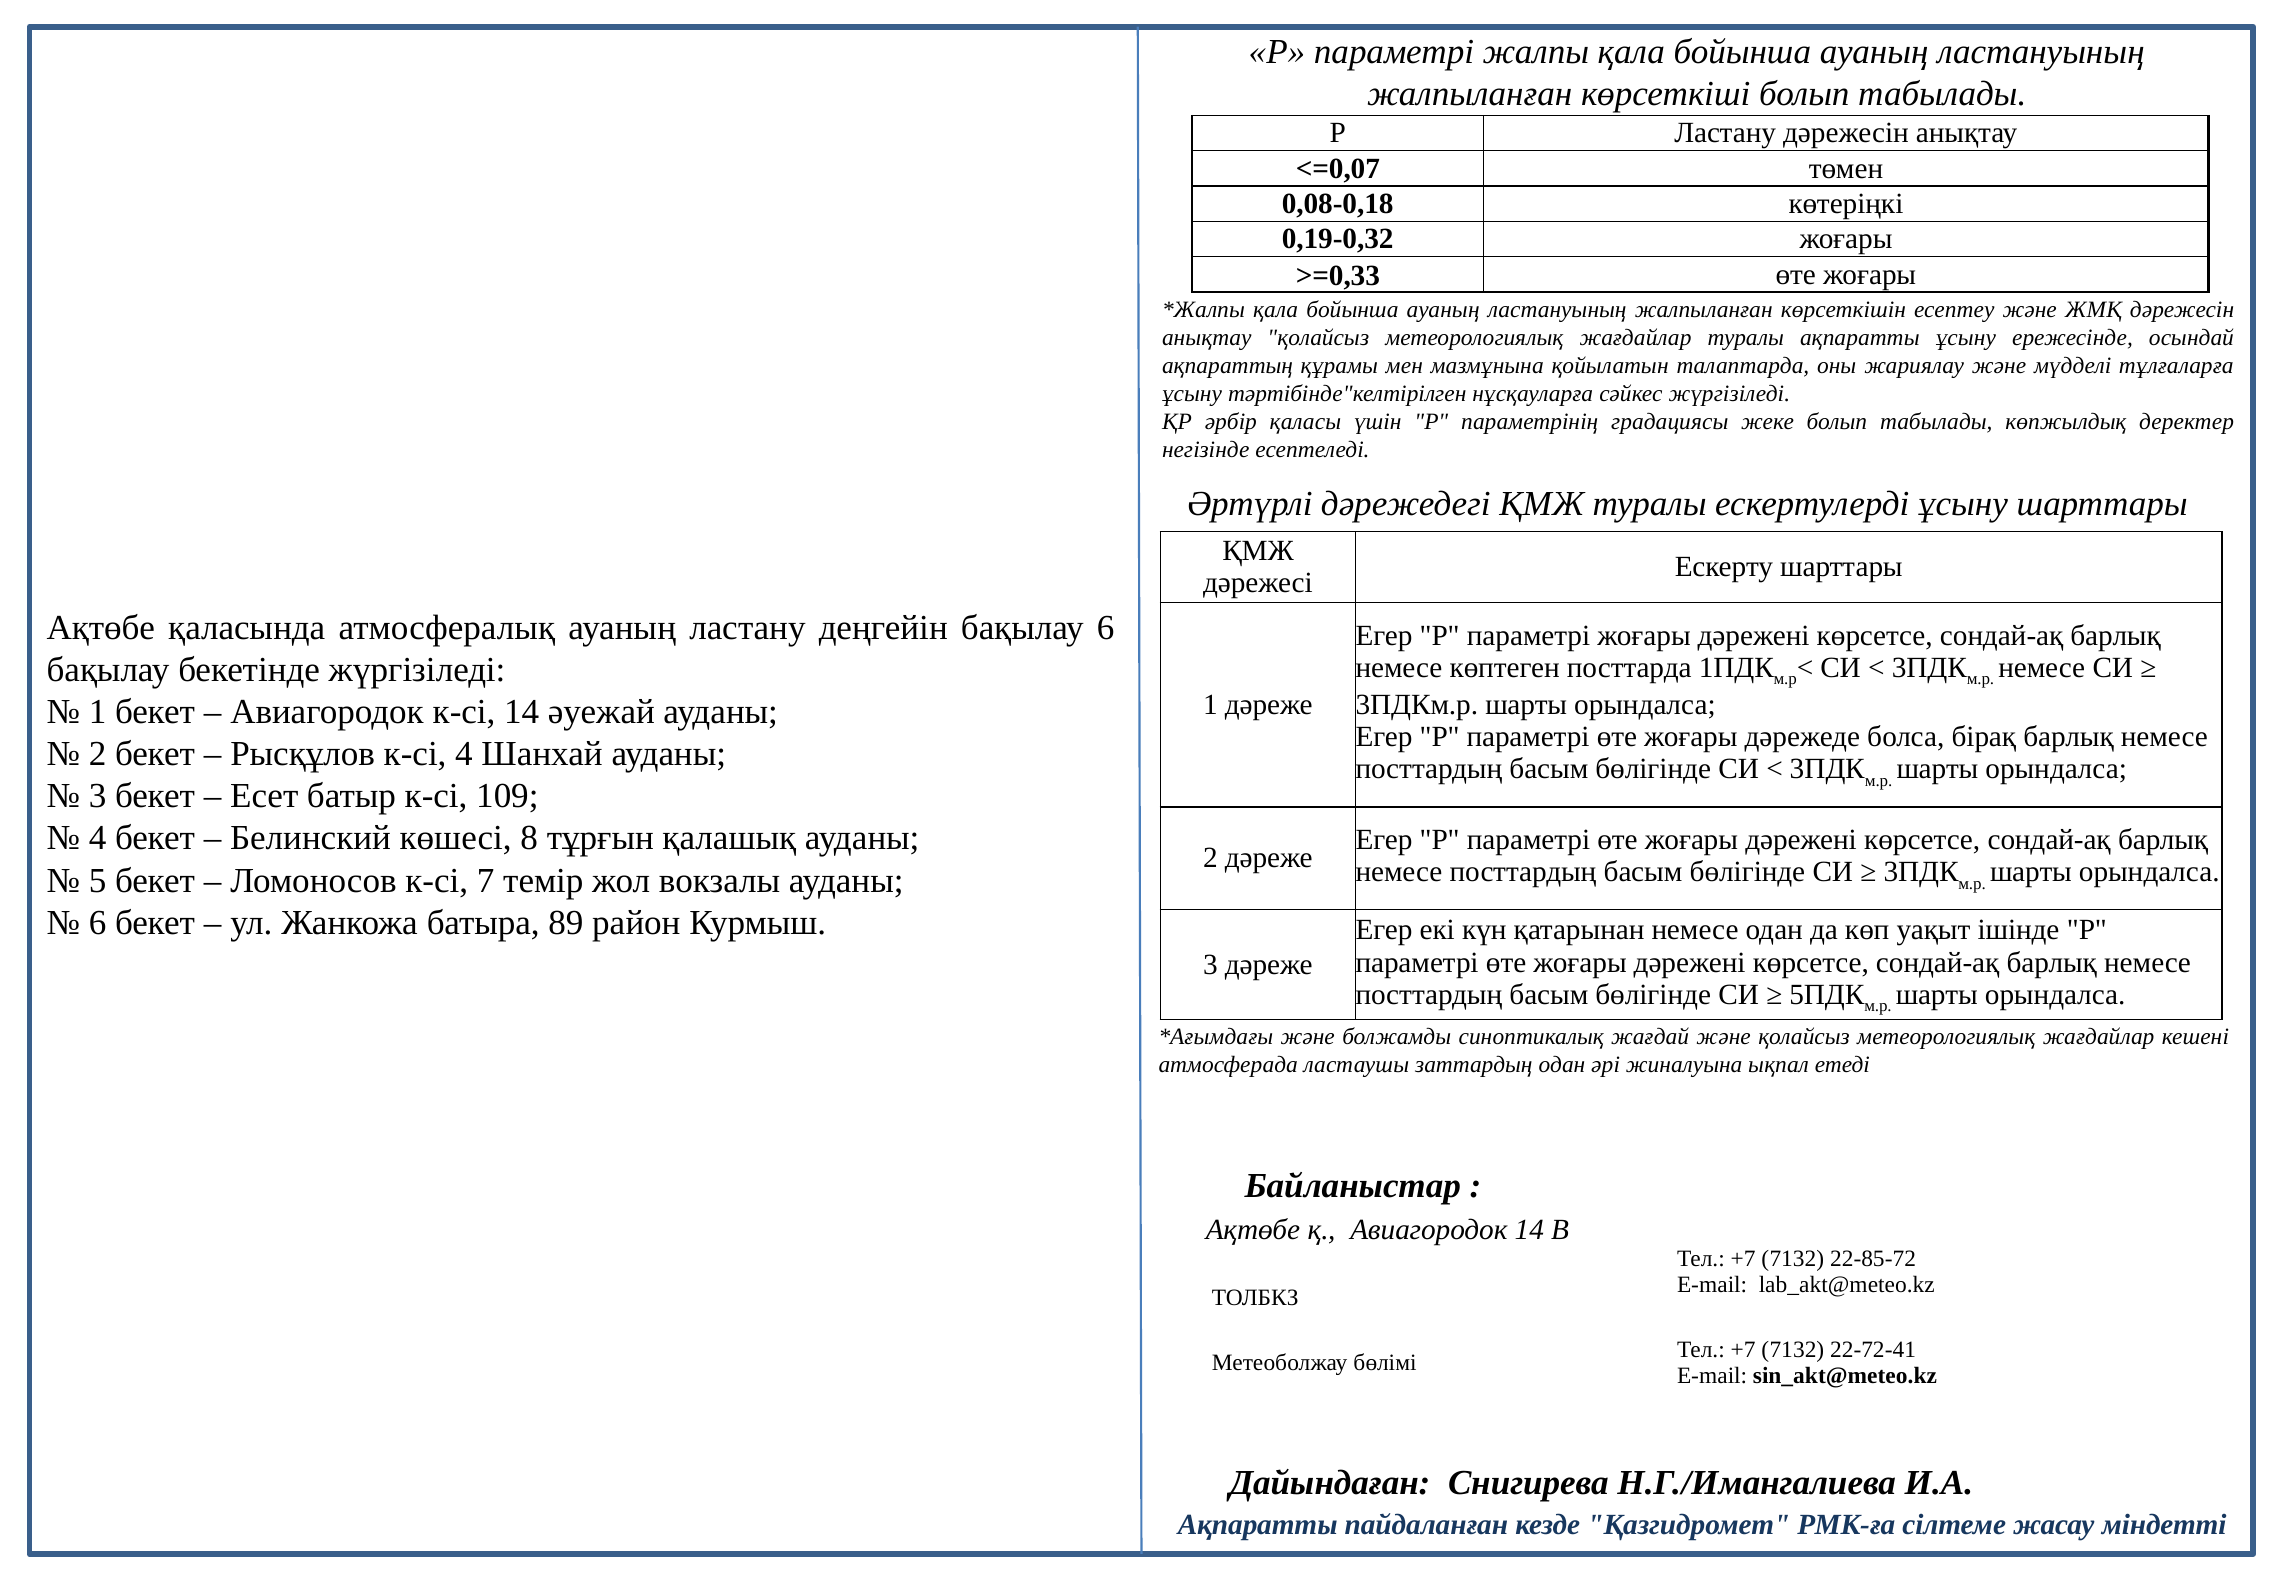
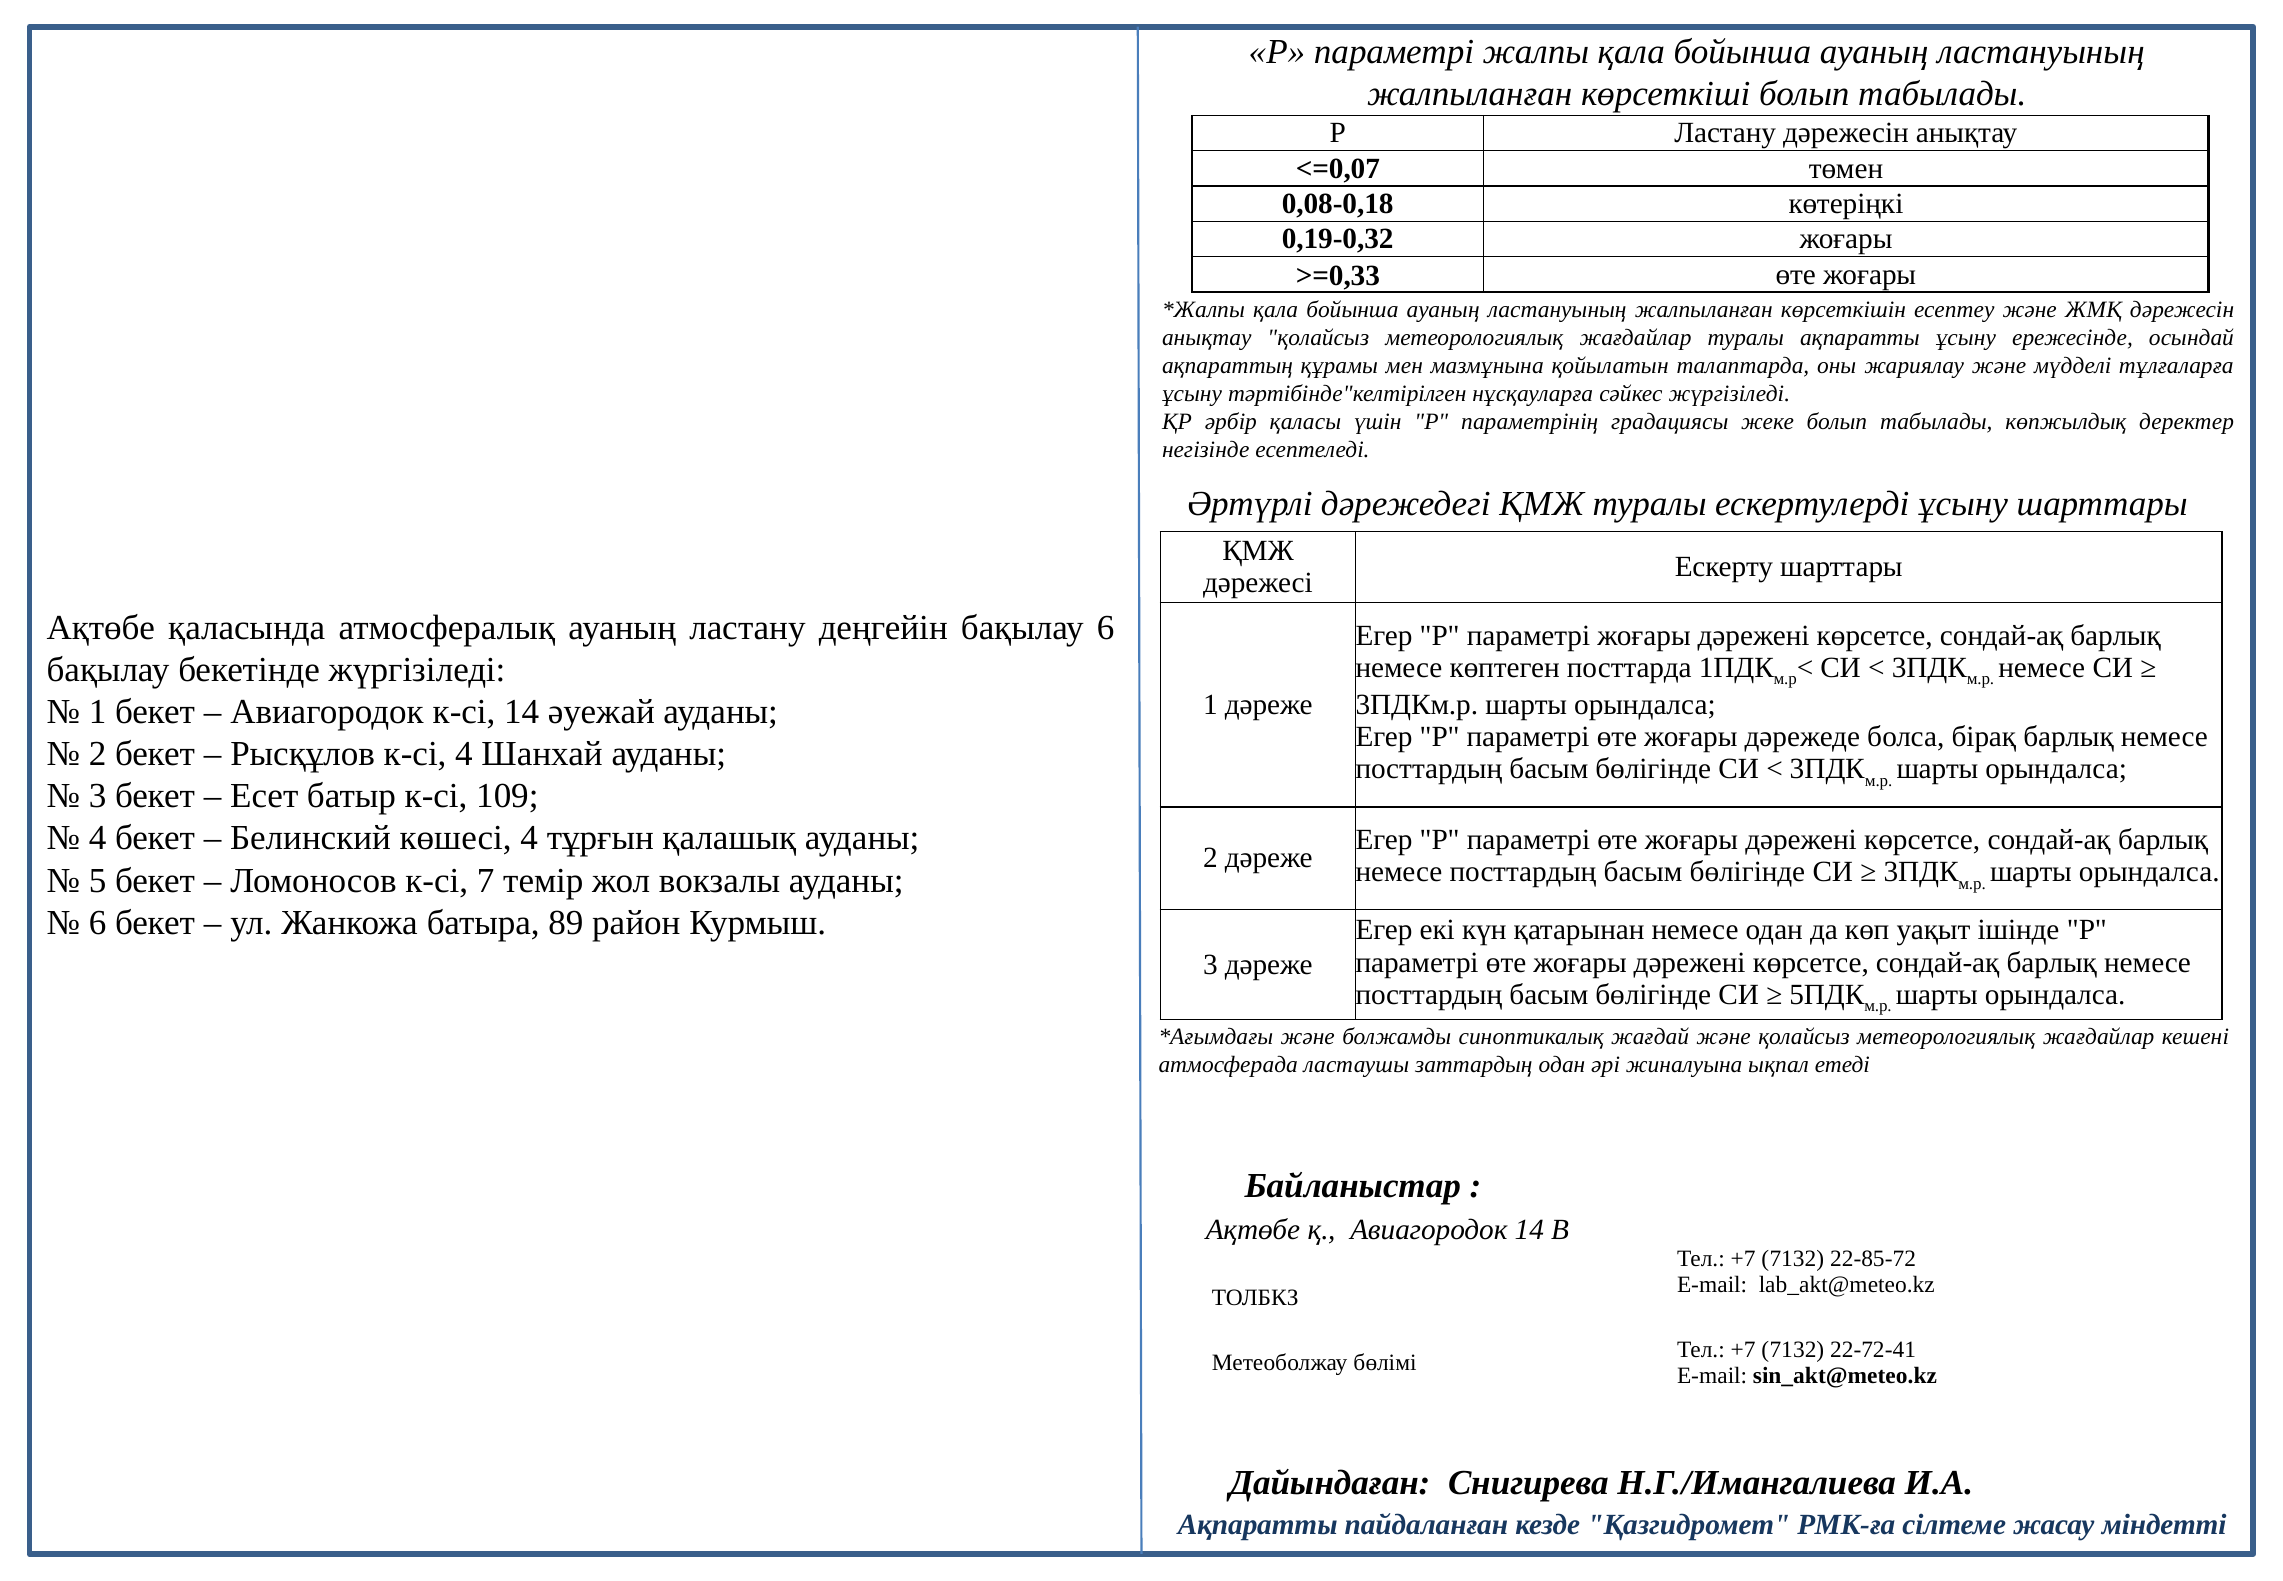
көшесі 8: 8 -> 4 (529, 838)
